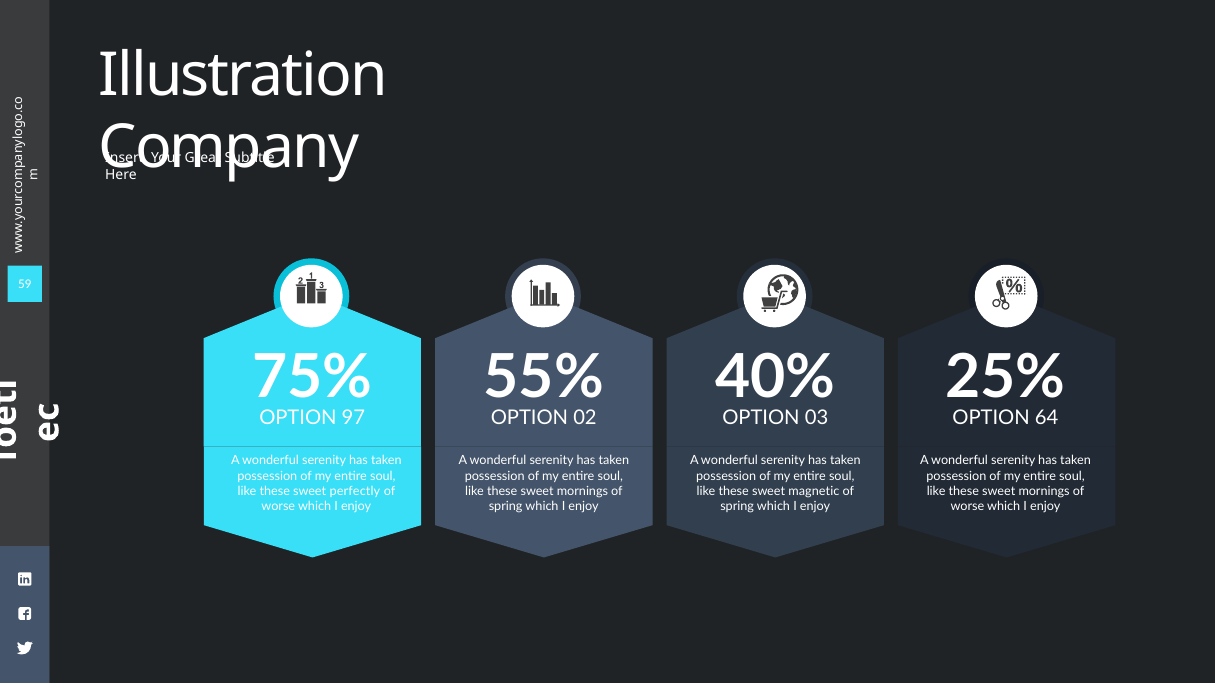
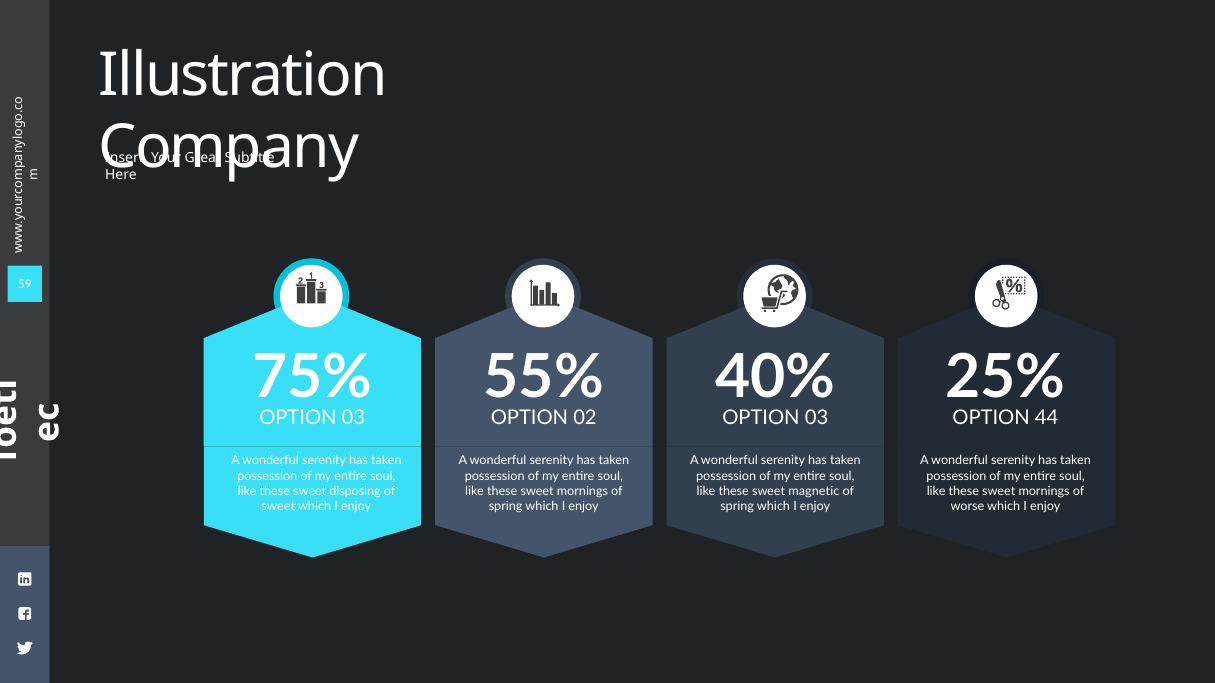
97: 97 -> 03 (353, 418)
64: 64 -> 44 (1047, 418)
perfectly: perfectly -> disposing (355, 491)
worse: worse -> sweet (278, 507)
